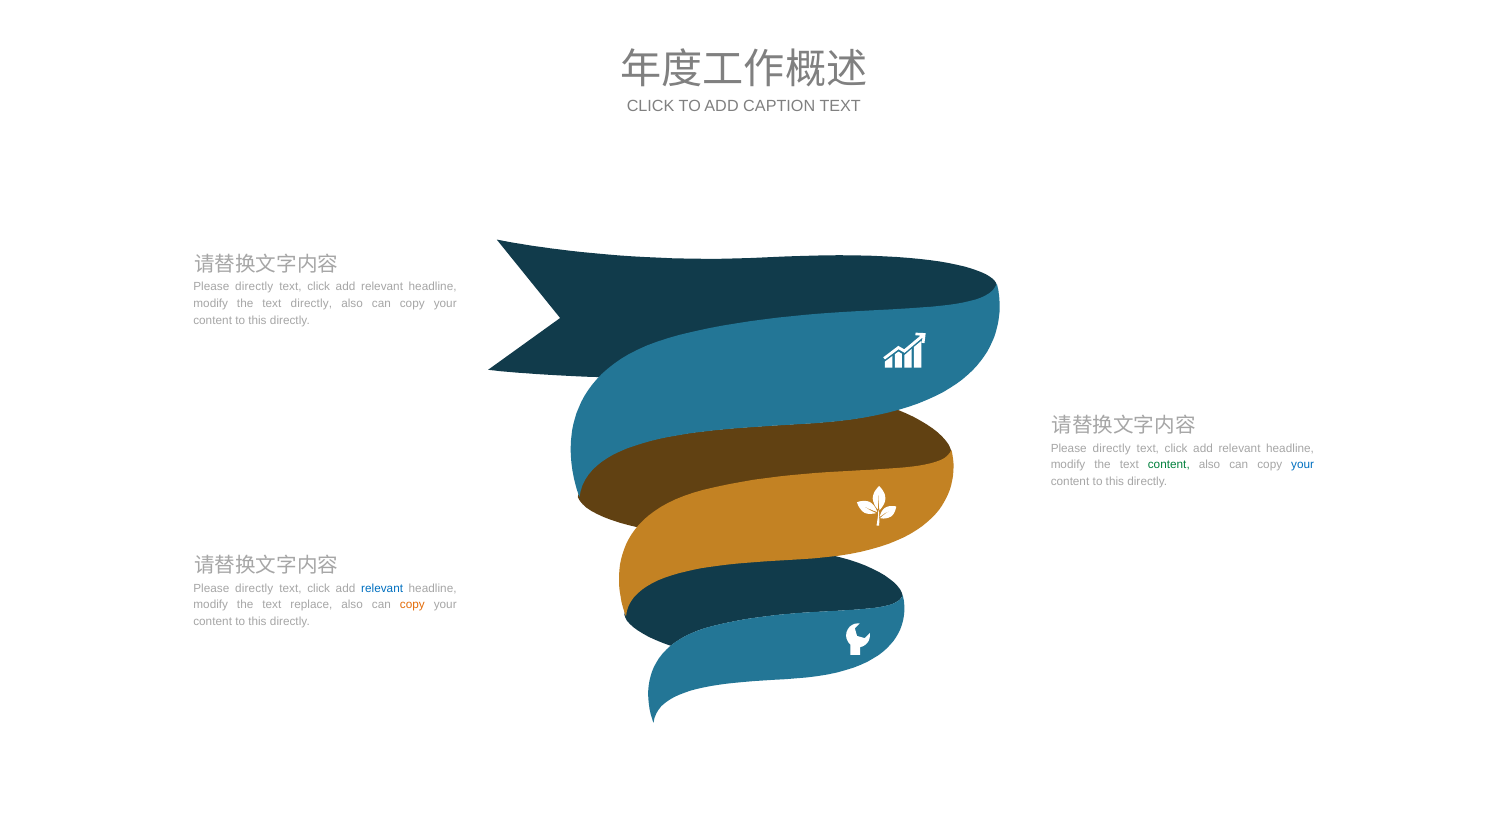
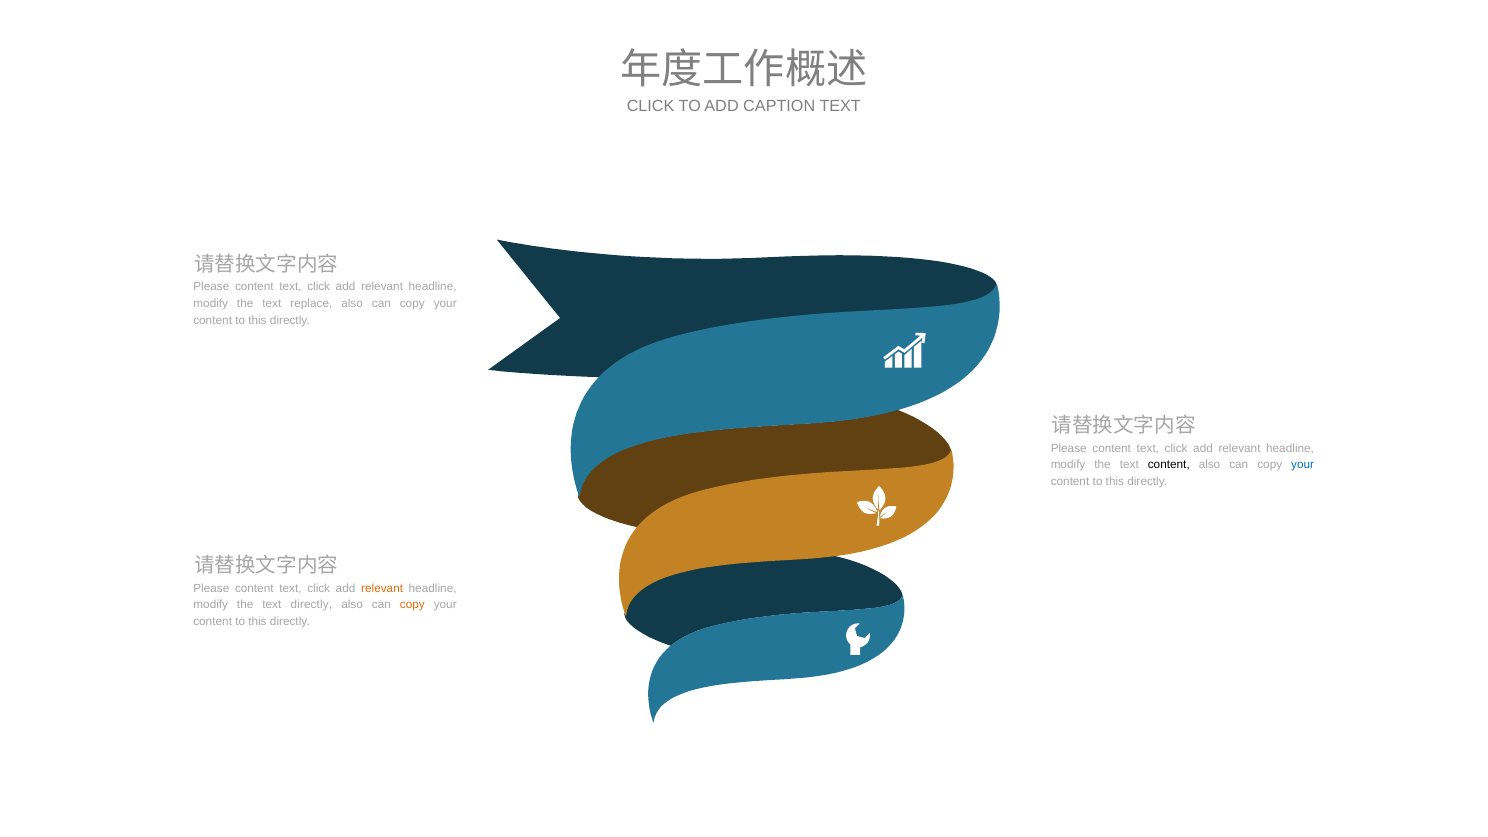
directly: directly -> content (254, 287)
text directly: directly -> replace (311, 304)
directly: directly -> content (1112, 448)
content colour: green -> black (1169, 465)
directly: directly -> content (254, 588)
relevant colour: blue -> orange (382, 588)
text replace: replace -> directly (311, 605)
